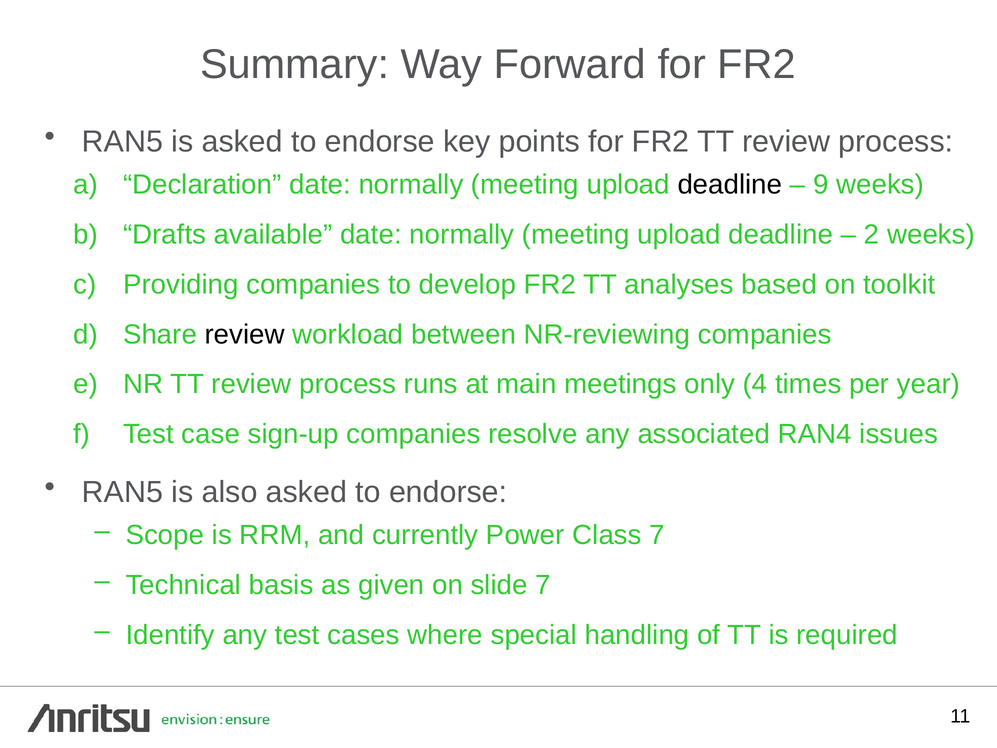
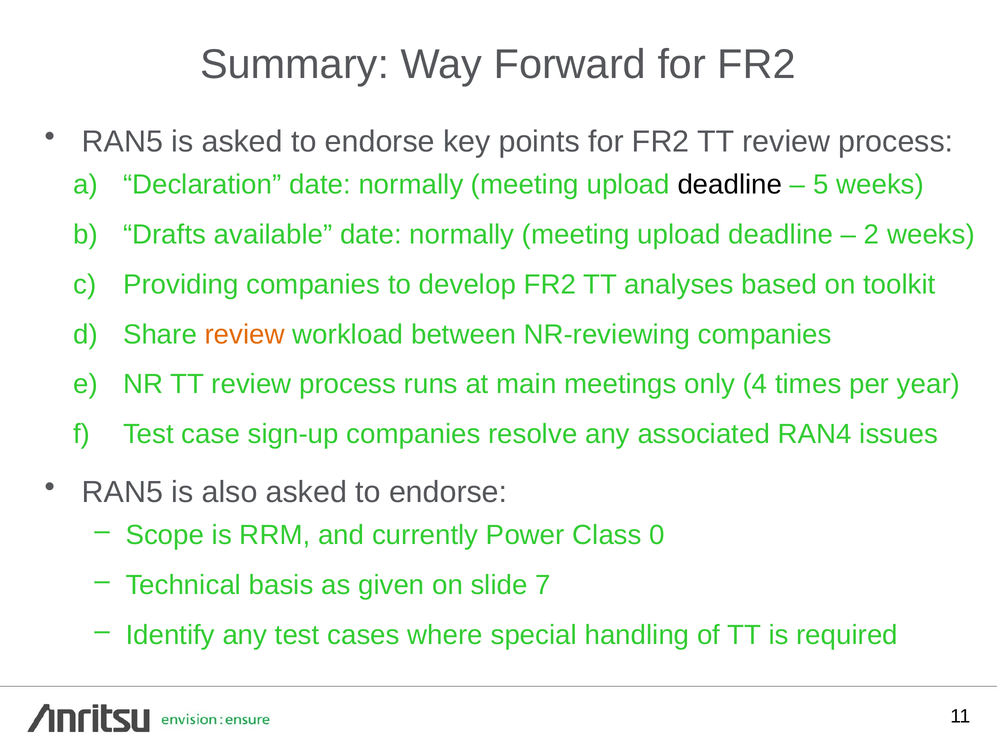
9: 9 -> 5 (821, 185)
review colour: black -> orange (245, 334)
Class 7: 7 -> 0 (657, 535)
